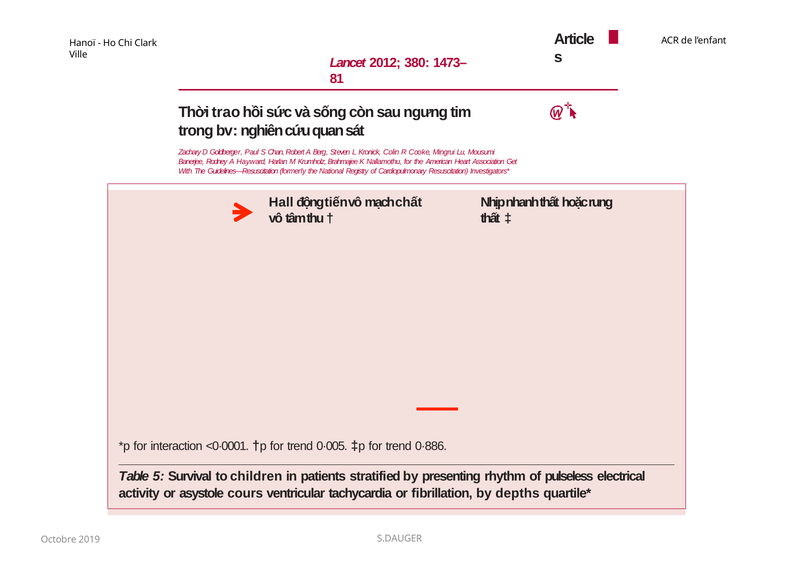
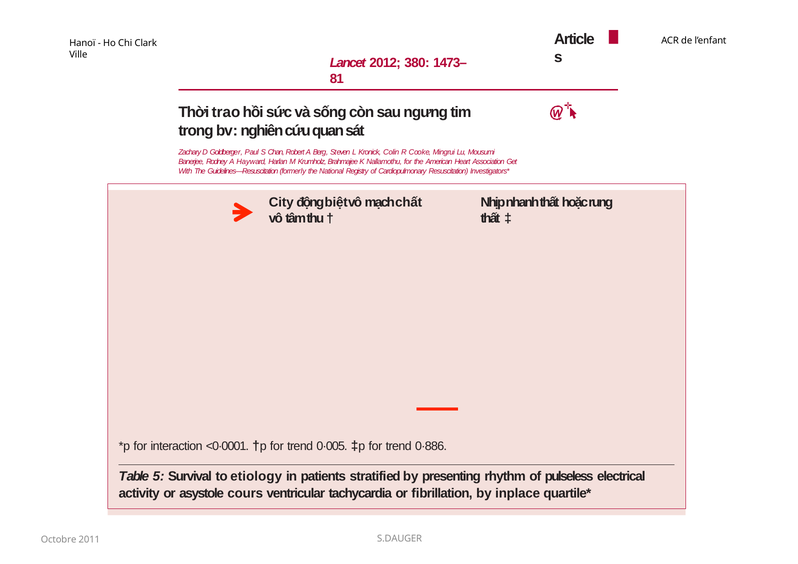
Hall: Hall -> City (281, 202)
tiến: tiến -> biệt (336, 202)
children: children -> etiology (256, 476)
depths: depths -> inplace (518, 493)
2019: 2019 -> 2011 (89, 540)
